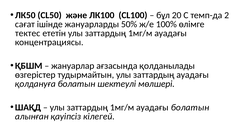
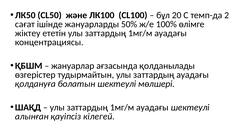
тектес: тектес -> жіктеу (28, 33)
ауадағы болатын: болатын -> шектеулі (190, 108)
